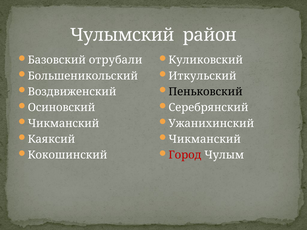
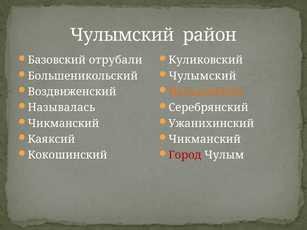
Иткульский: Иткульский -> Чулымский (202, 76)
Пеньковский colour: black -> orange (206, 92)
Осиновский: Осиновский -> Называлась (61, 108)
